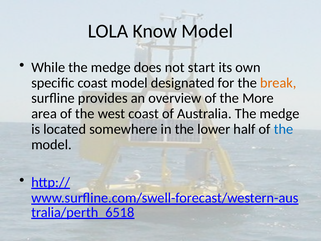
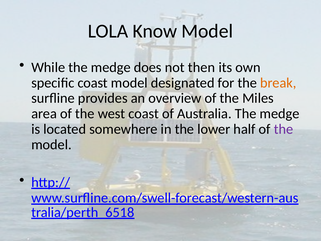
start: start -> then (202, 67)
More: More -> Miles (258, 98)
the colour: blue -> purple (283, 129)
